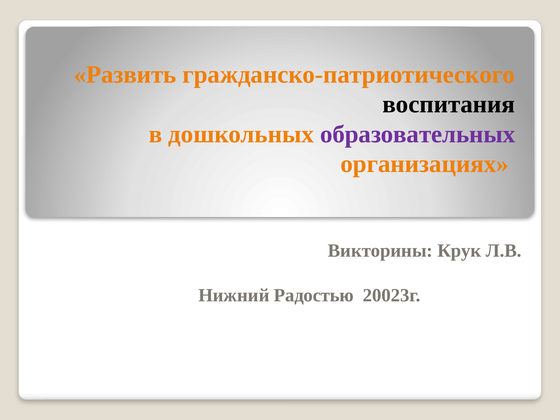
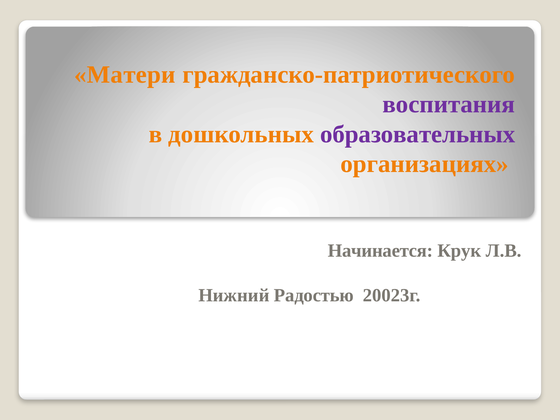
Развить: Развить -> Матери (125, 74)
воспитания colour: black -> purple (449, 104)
Викторины: Викторины -> Начинается (380, 251)
